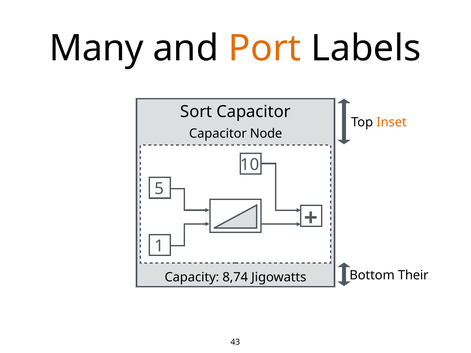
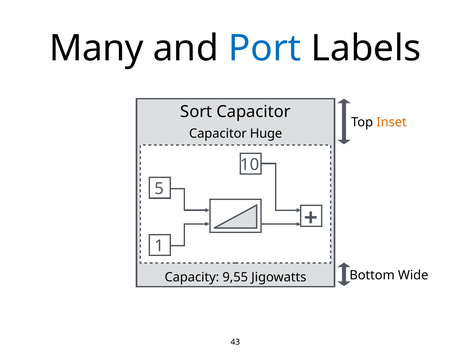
Port colour: orange -> blue (265, 49)
Node: Node -> Huge (266, 134)
Their: Their -> Wide (413, 275)
8,74: 8,74 -> 9,55 (235, 277)
